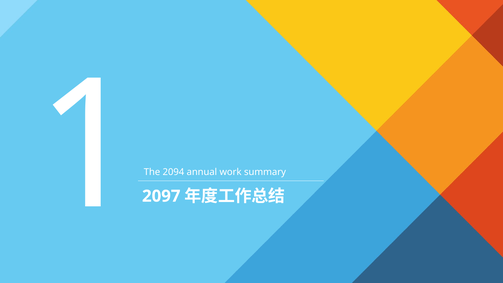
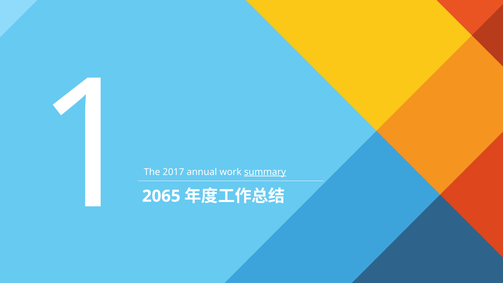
2094: 2094 -> 2017 (173, 172)
summary underline: none -> present (265, 172)
2097: 2097 -> 2065 (161, 196)
